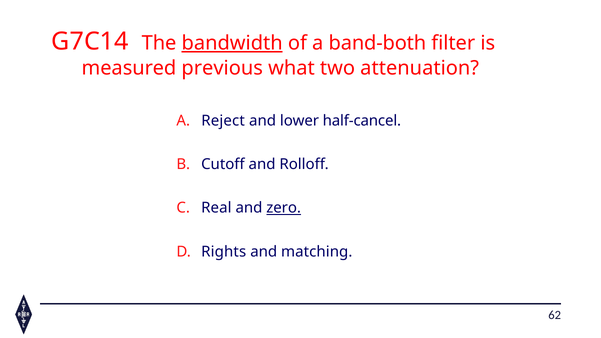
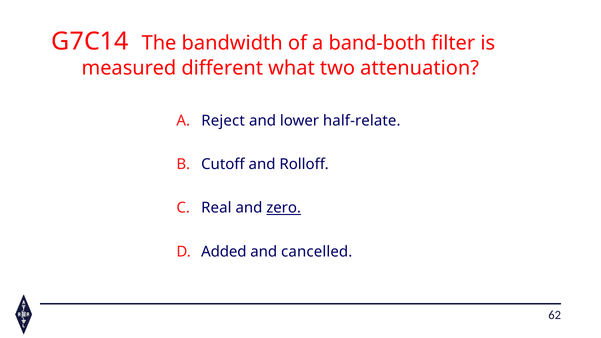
bandwidth underline: present -> none (232, 43)
previous: previous -> different (222, 68)
half-cancel: half-cancel -> half-relate (362, 121)
Rights: Rights -> Added (224, 252)
matching: matching -> cancelled (317, 252)
